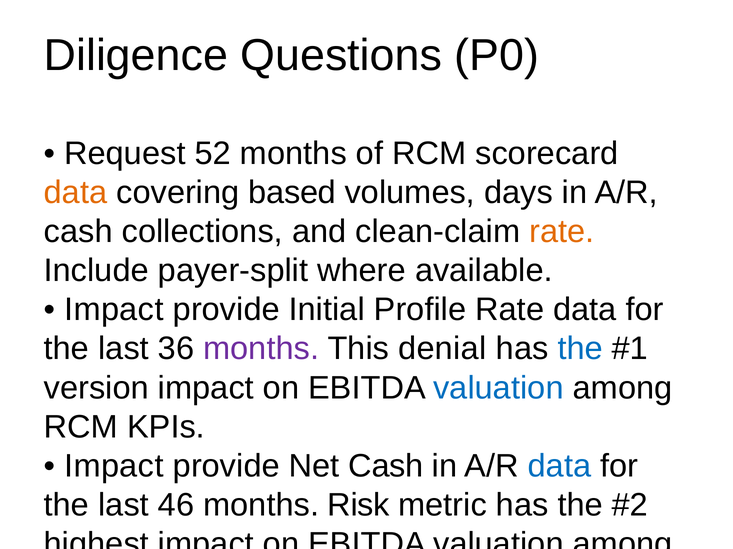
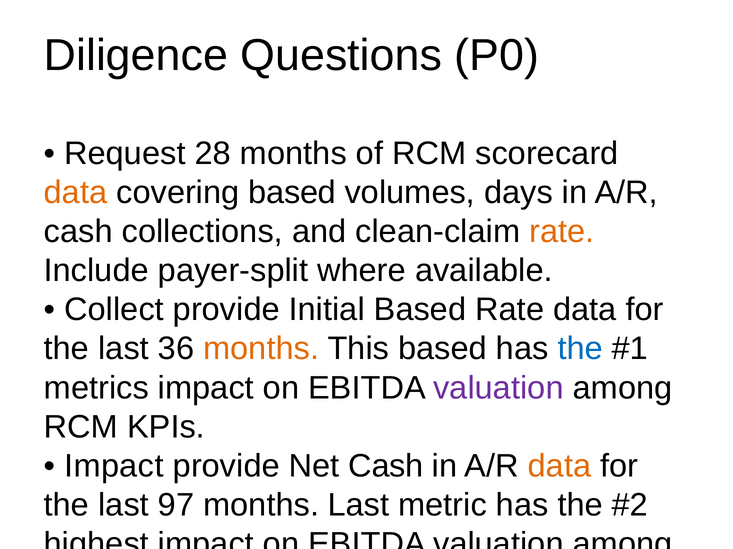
52: 52 -> 28 (213, 154)
Impact: Impact -> Collect (114, 310)
Initial Profile: Profile -> Based (420, 310)
months colour: purple -> orange (261, 349)
This denial: denial -> based (443, 349)
version: version -> metrics (96, 388)
valuation colour: blue -> purple (498, 388)
data colour: blue -> orange (560, 467)
46: 46 -> 97 (176, 506)
months Risk: Risk -> Last (358, 506)
